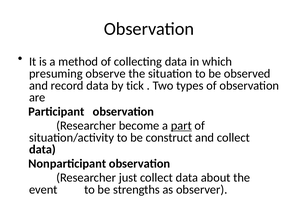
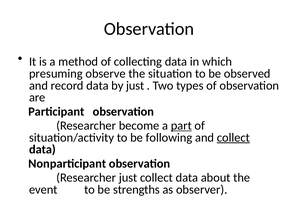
by tick: tick -> just (135, 85)
construct: construct -> following (169, 137)
collect underline: none -> present (233, 137)
